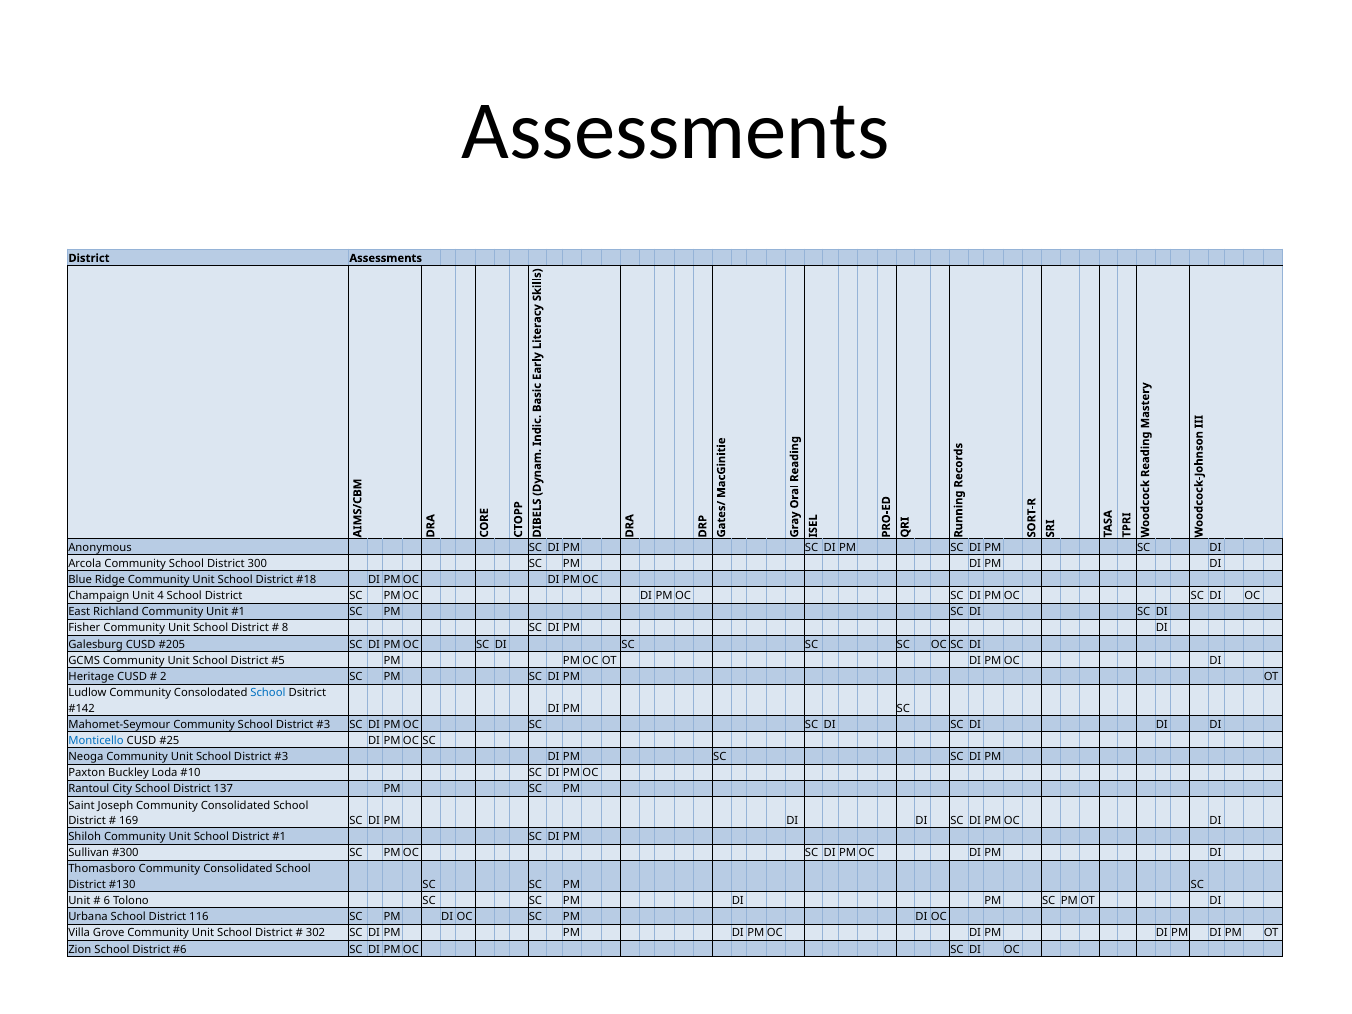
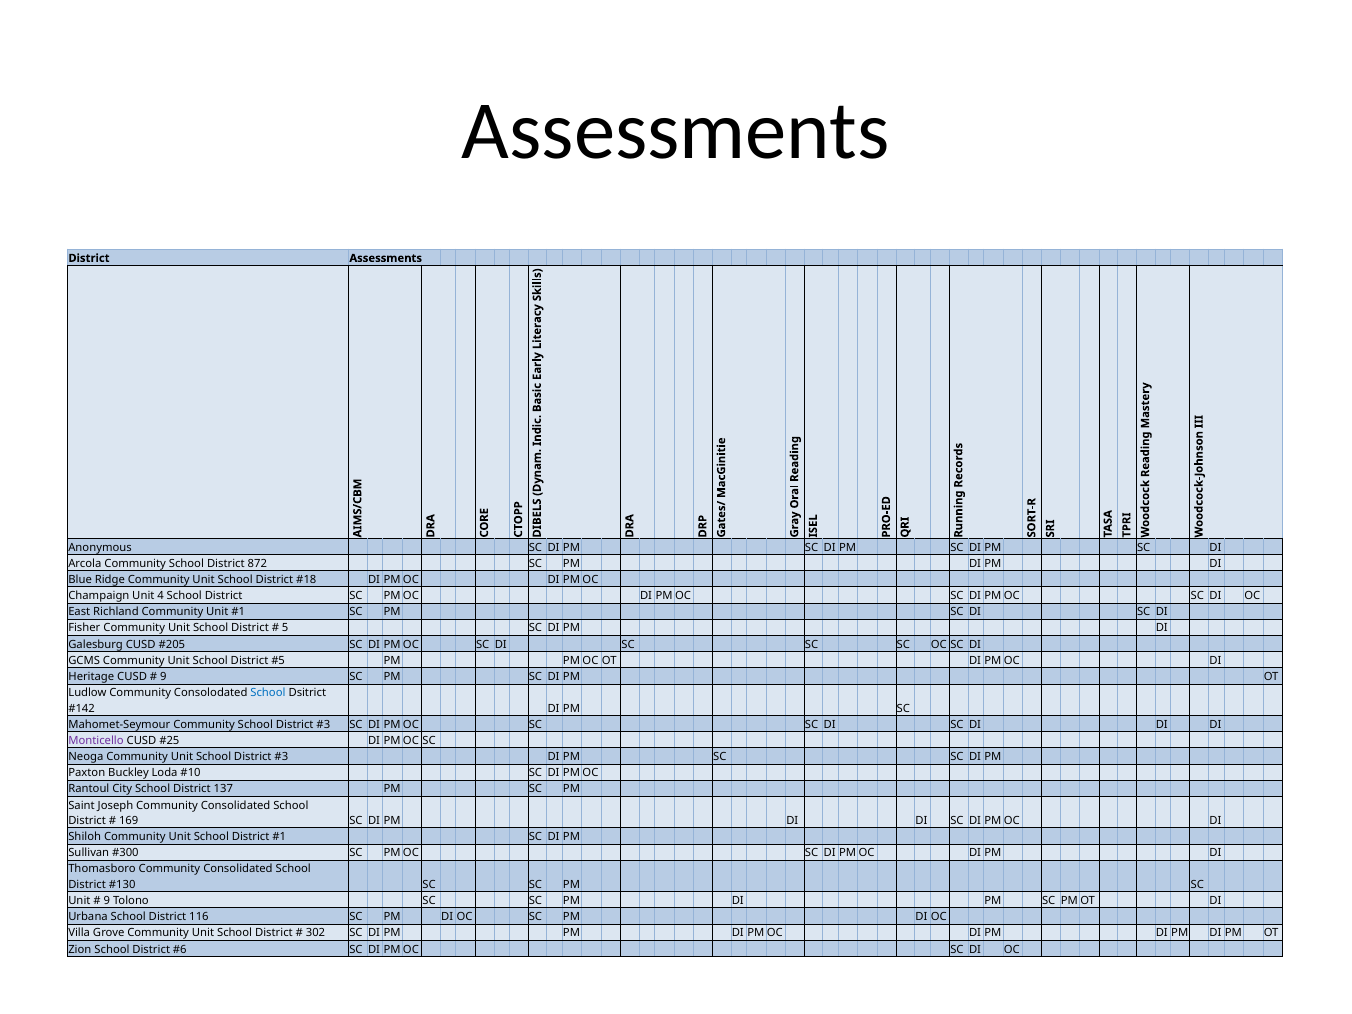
300: 300 -> 872 (257, 564)
8: 8 -> 5 (285, 628)
2: 2 -> 9 (163, 677)
Monticello colour: blue -> purple (96, 741)
6: 6 -> 9 (107, 901)
